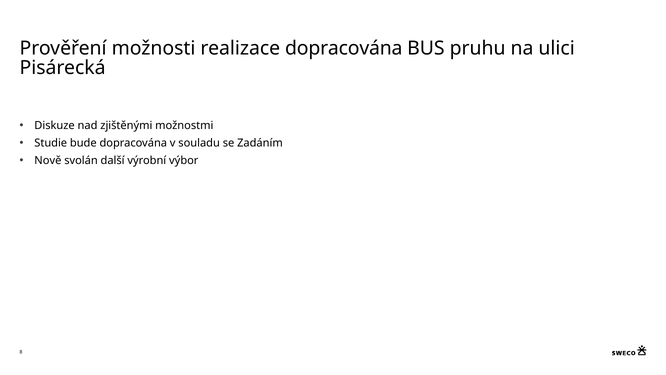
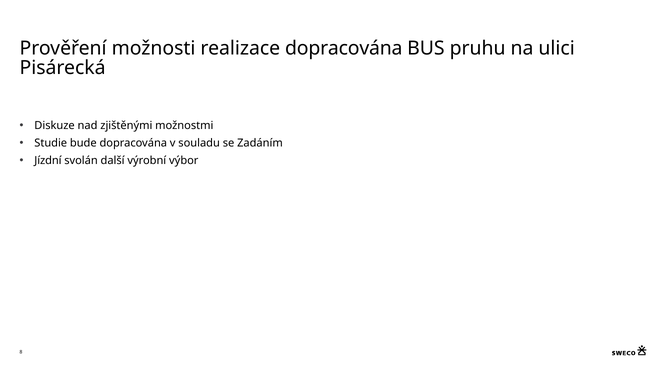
Nově: Nově -> Jízdní (48, 160)
